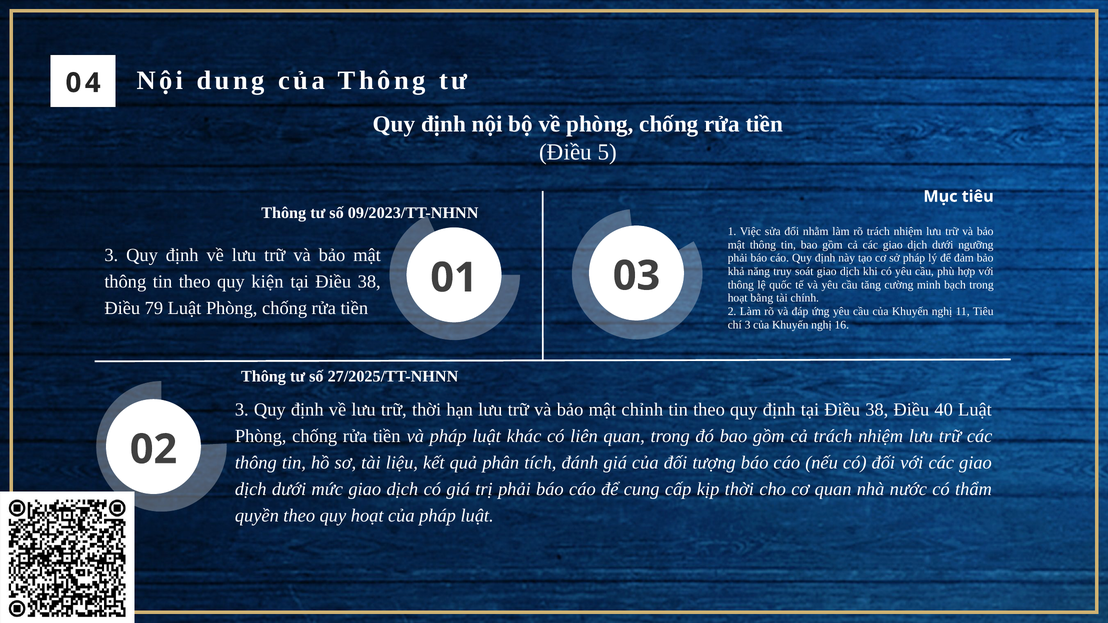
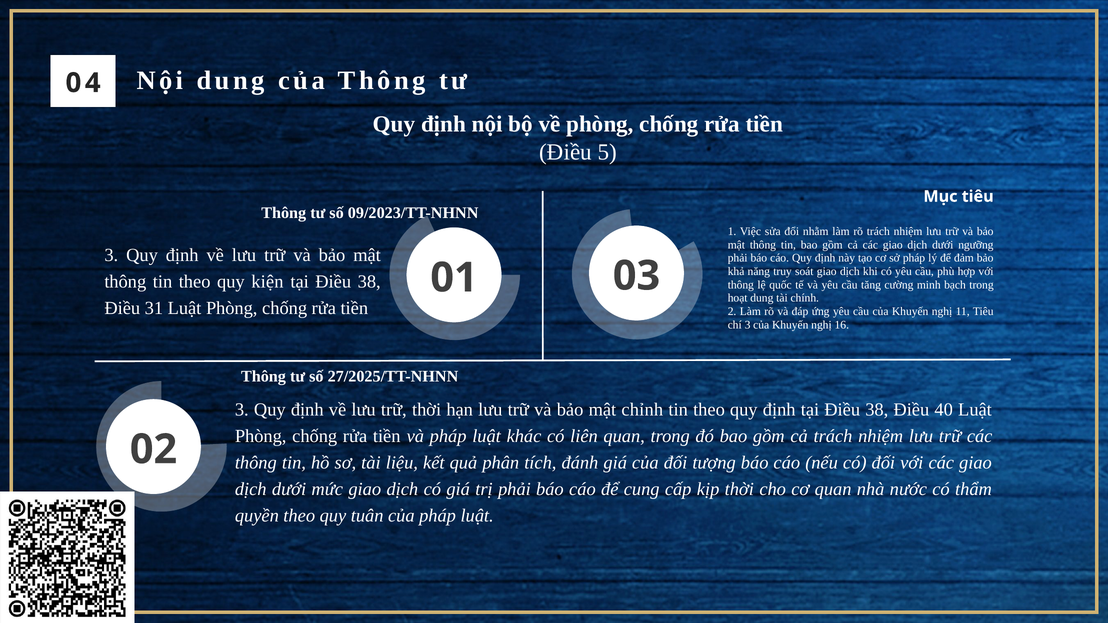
hoạt bằng: bằng -> dung (762, 298)
79: 79 -> 31 (154, 308)
quy hoạt: hoạt -> tuân (367, 516)
